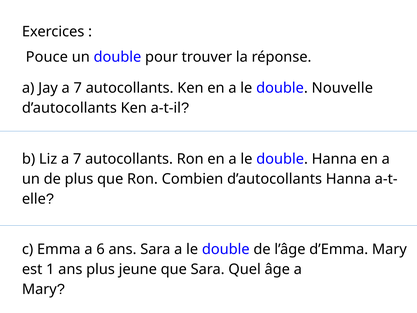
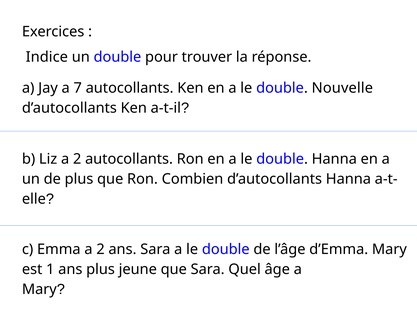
Pouce: Pouce -> Indice (47, 57)
Liz a 7: 7 -> 2 (77, 159)
Emma a 6: 6 -> 2 (101, 249)
